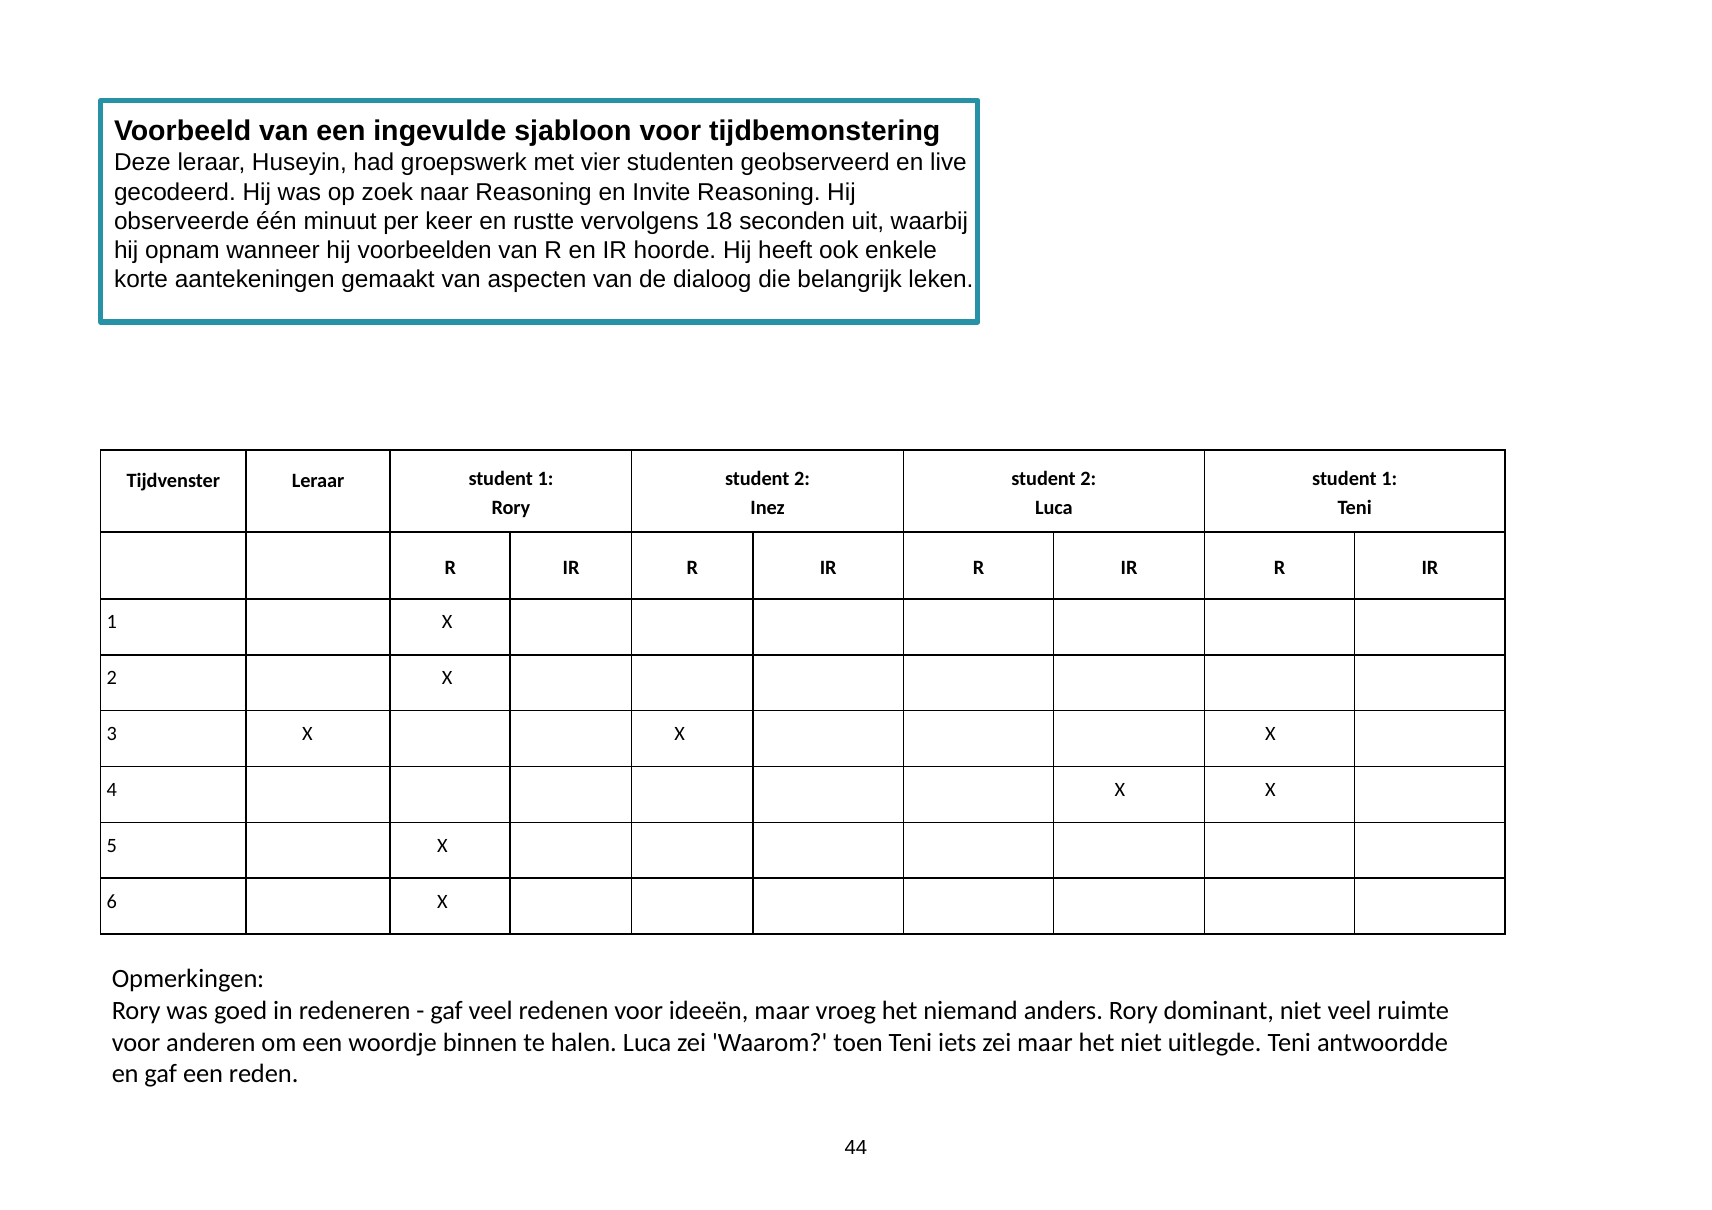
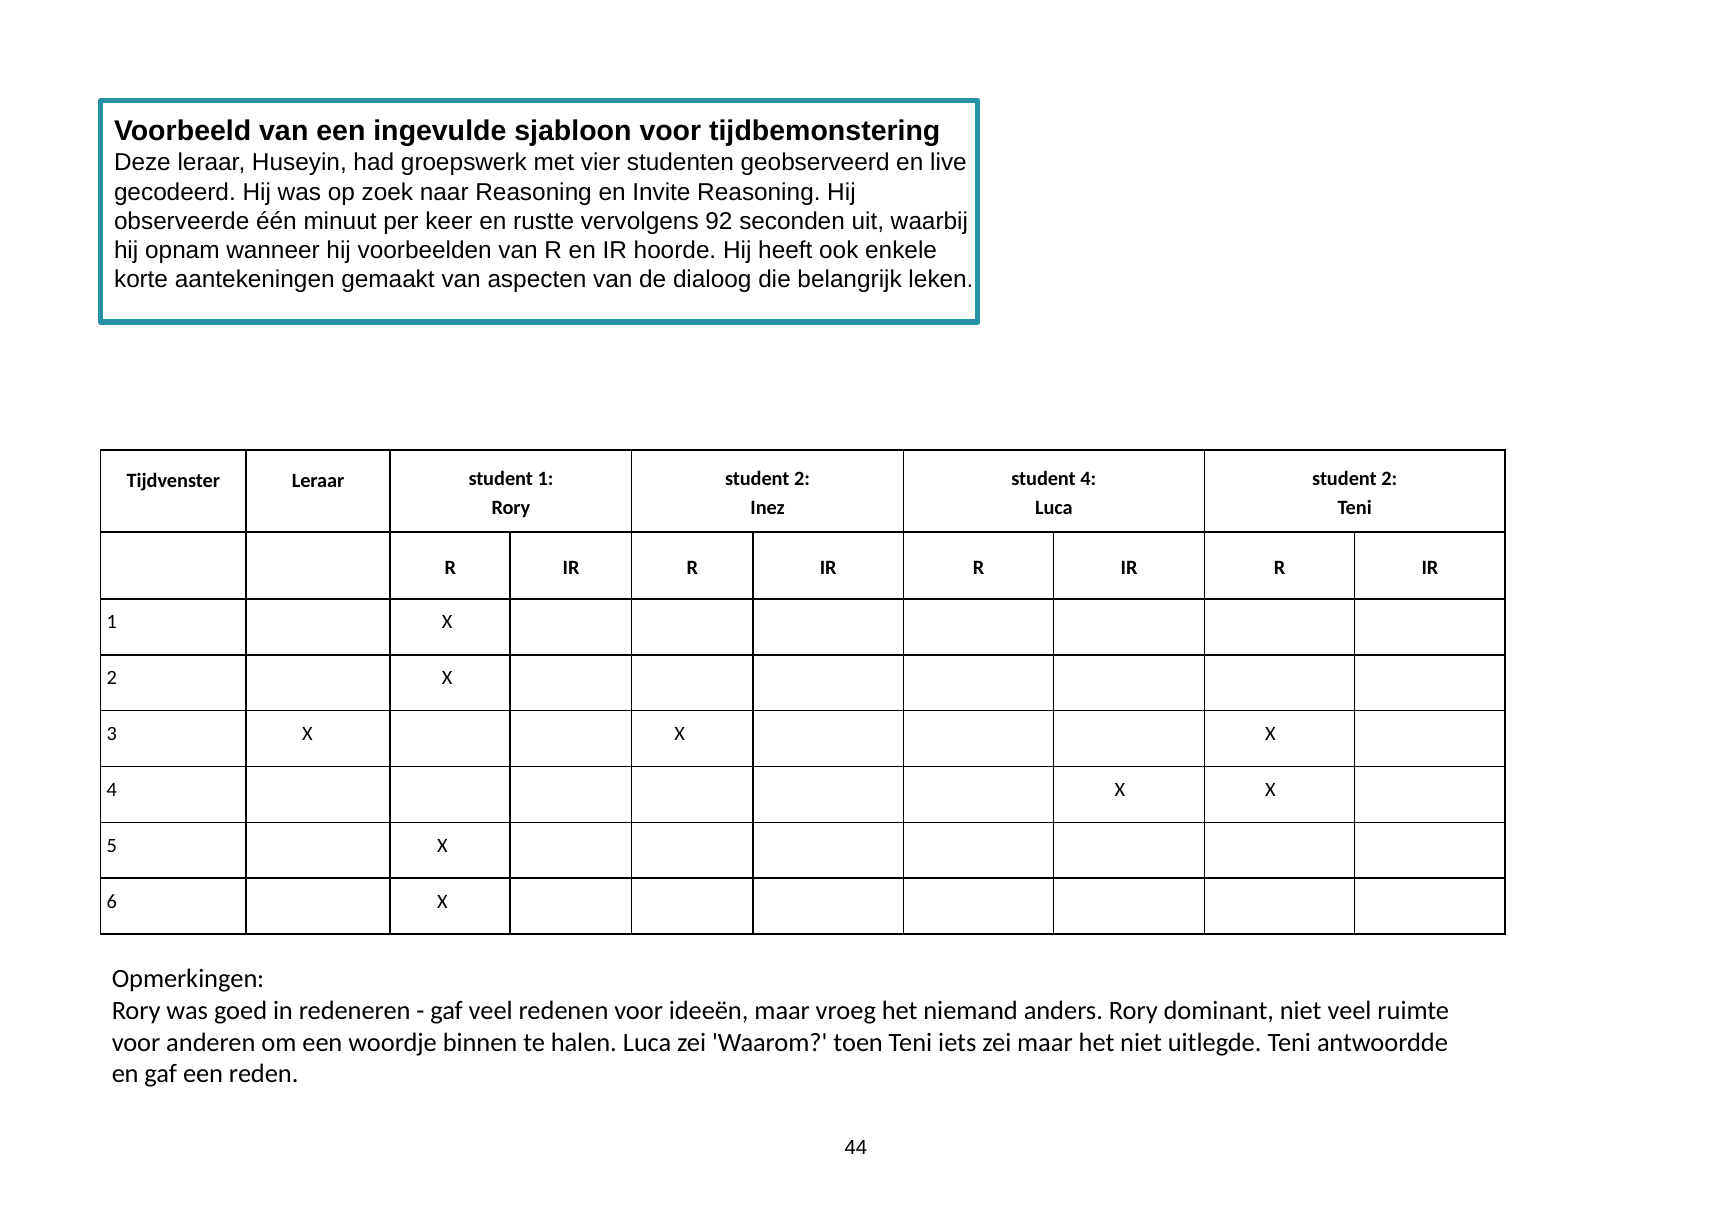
18: 18 -> 92 (719, 222)
2: 2 -> 4 (1088, 479)
1: 1 -> 2 (1389, 479)
